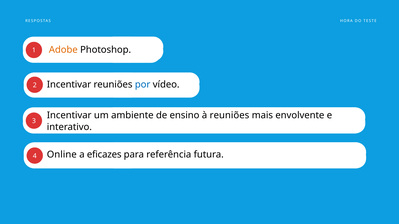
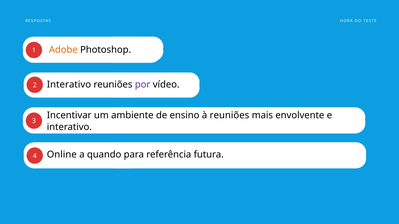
Incentivar: Incentivar -> Interativo (69, 85)
por colour: blue -> purple (143, 85)
eficazes: eficazes -> quando (104, 155)
